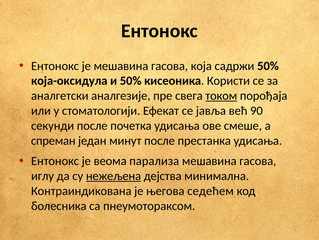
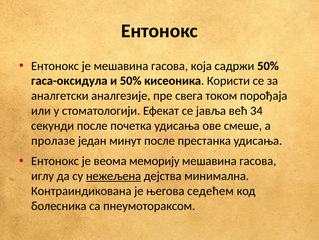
која-оксидула: која-оксидула -> гаса-оксидула (69, 81)
током underline: present -> none (221, 96)
90: 90 -> 34 (256, 110)
спреман: спреман -> пролазе (53, 140)
парализа: парализа -> меморију (154, 161)
